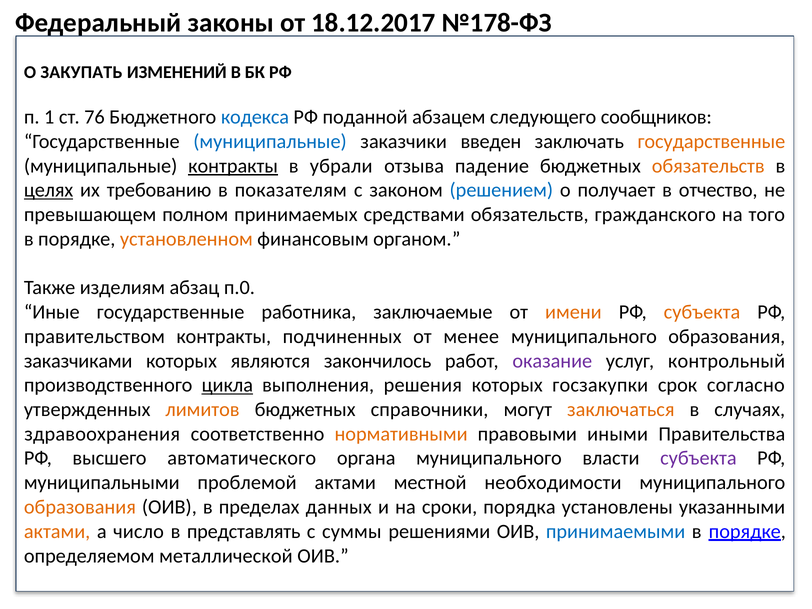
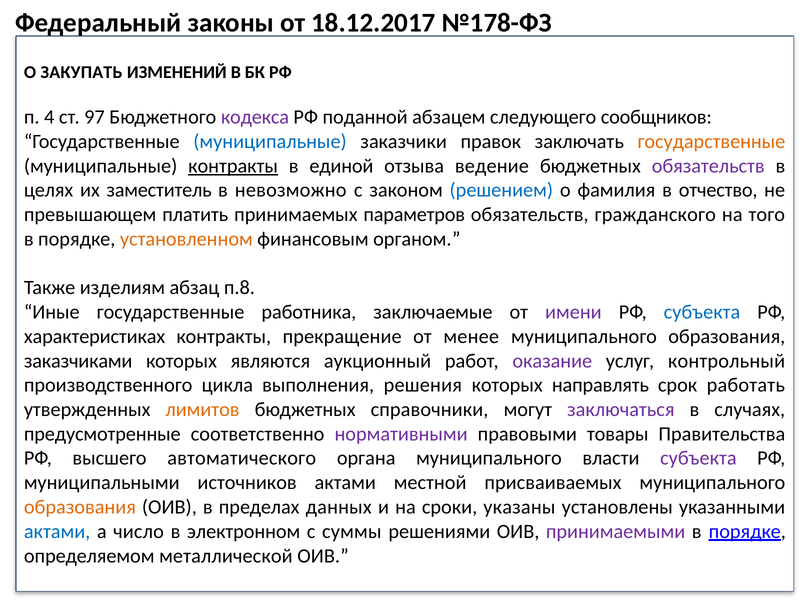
1: 1 -> 4 (49, 117)
76: 76 -> 97 (94, 117)
кодекса colour: blue -> purple (255, 117)
введен: введен -> правок (491, 142)
убрали: убрали -> единой (341, 166)
падение: падение -> ведение (492, 166)
обязательств colour: orange -> purple (708, 166)
целях underline: present -> none (49, 190)
требованию: требованию -> заместитель (159, 190)
показателям: показателям -> невозможно (291, 190)
получает: получает -> фамилия (616, 190)
полном: полном -> платить (195, 215)
средствами: средствами -> параметров (414, 215)
п.0: п.0 -> п.8 (239, 288)
имени colour: orange -> purple (573, 312)
субъекта colour: orange -> blue (702, 312)
правительством: правительством -> характеристиках (95, 336)
подчиненных: подчиненных -> прекращение (342, 336)
закончилось: закончилось -> аукционный (378, 361)
цикла underline: present -> none (227, 385)
госзакупки: госзакупки -> направлять (600, 385)
согласно: согласно -> работать (746, 385)
заключаться colour: orange -> purple (621, 410)
здравоохранения: здравоохранения -> предусмотренные (102, 434)
нормативными colour: orange -> purple (401, 434)
иными: иными -> товары (618, 434)
проблемой: проблемой -> источников (247, 483)
необходимости: необходимости -> присваиваемых (553, 483)
порядка: порядка -> указаны (519, 507)
актами colour: orange -> blue (57, 531)
представлять: представлять -> электронном (244, 531)
принимаемыми colour: blue -> purple (616, 531)
